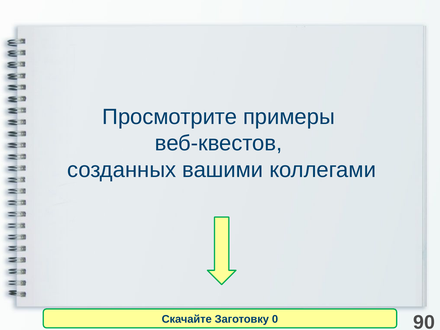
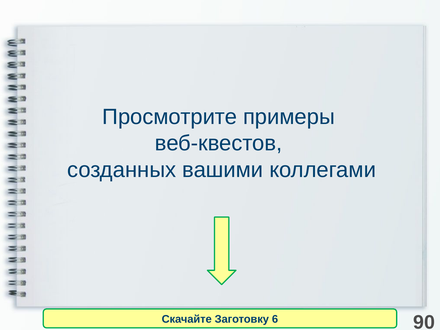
0: 0 -> 6 (275, 319)
